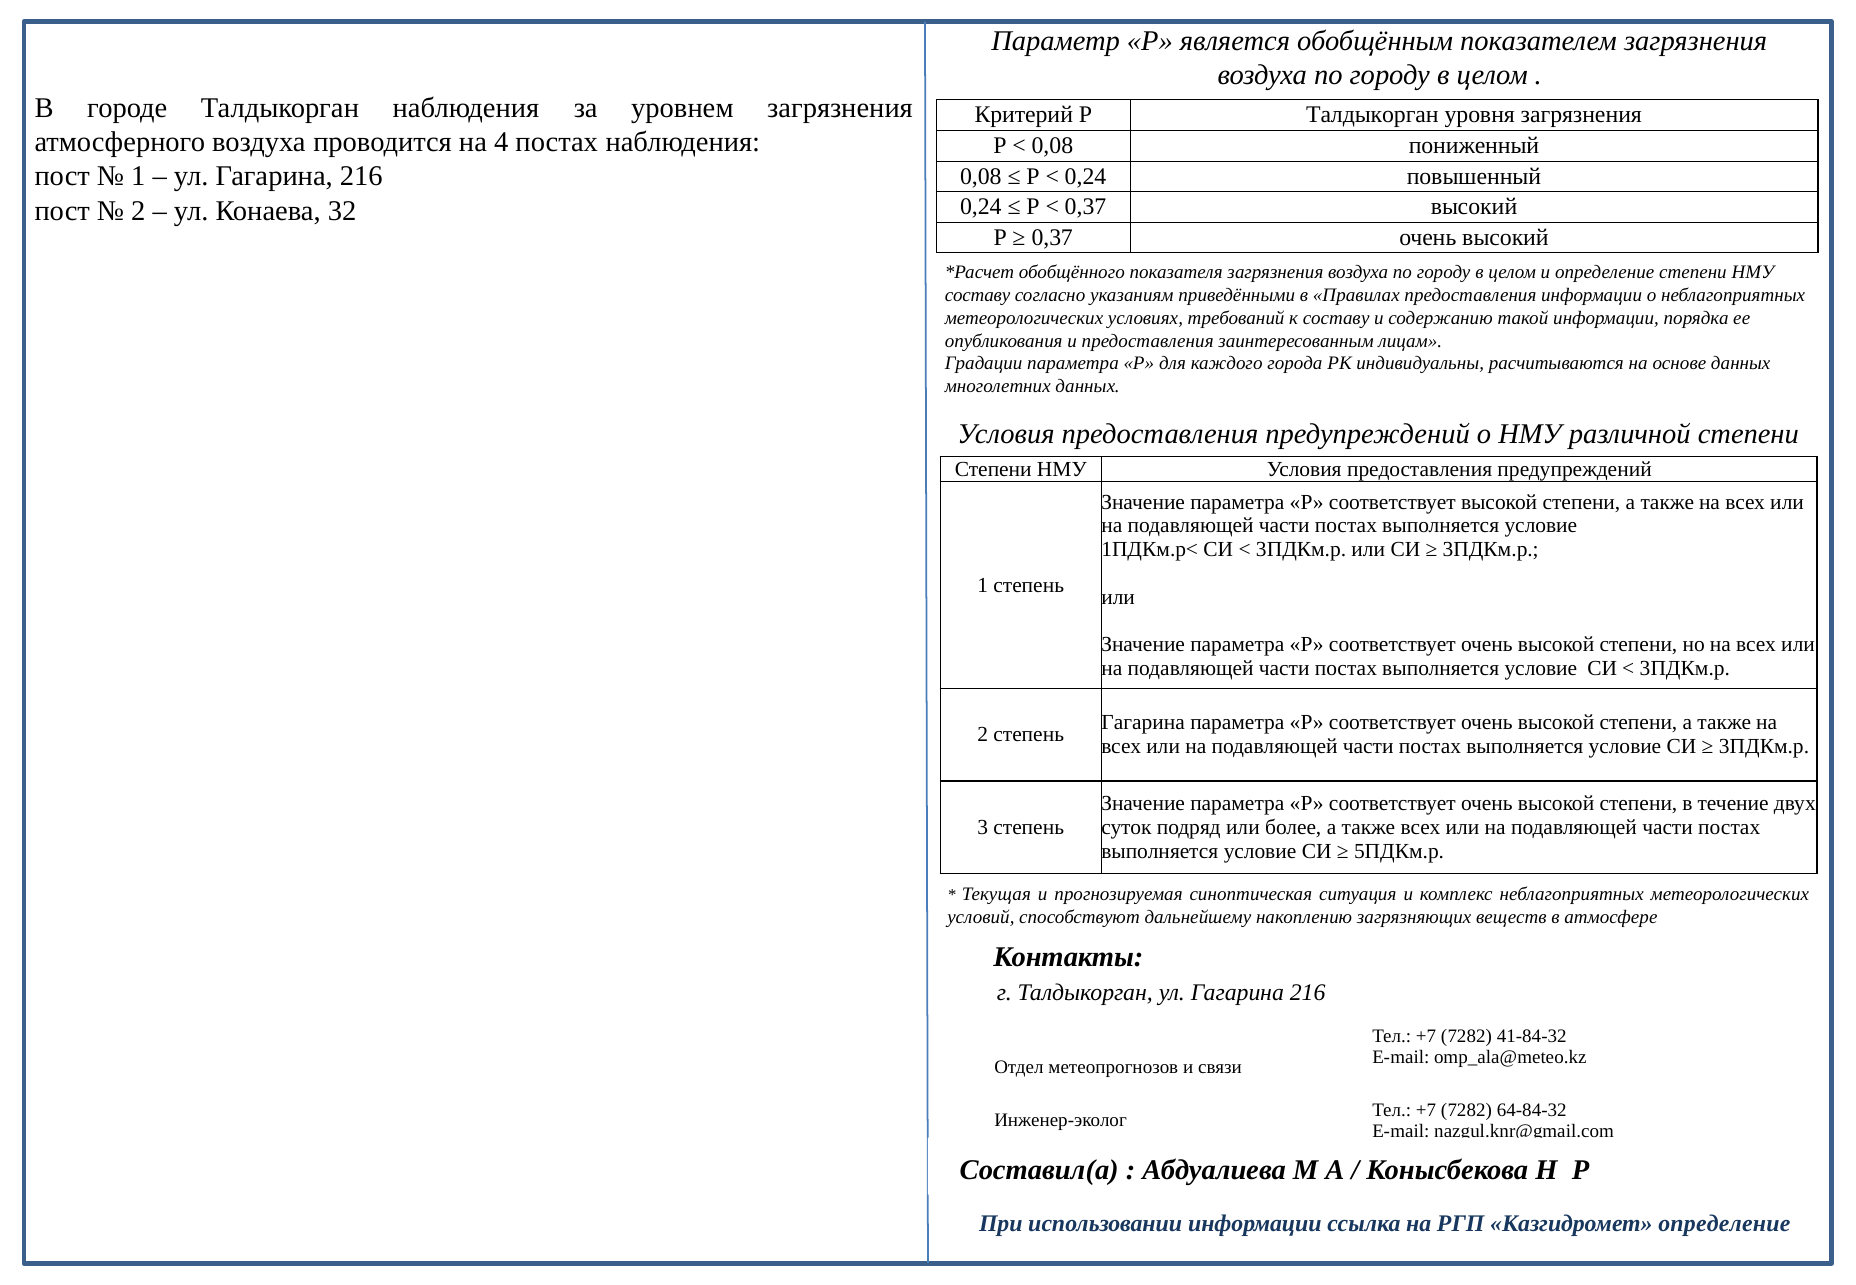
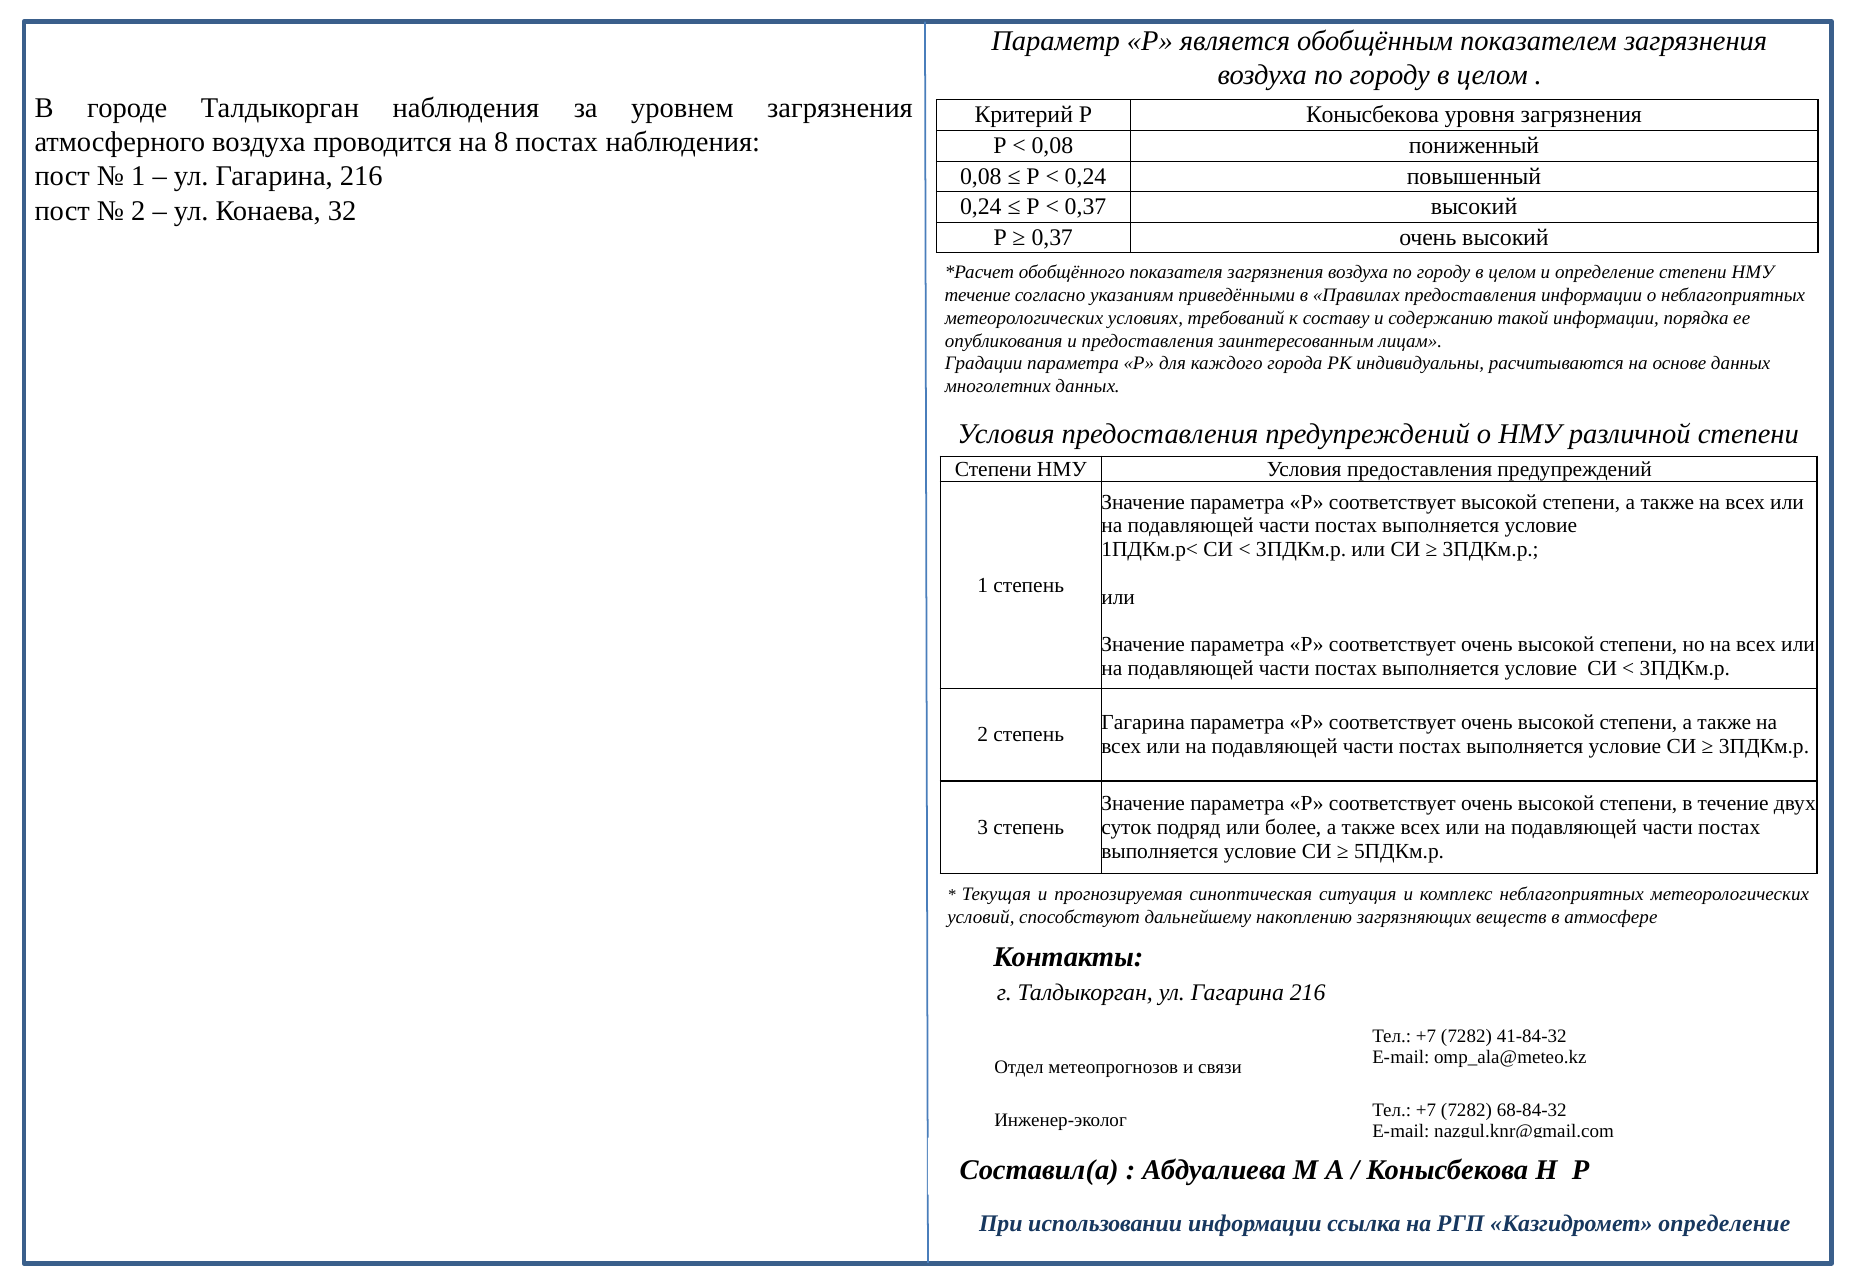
Р Талдыкорган: Талдыкорган -> Конысбекова (1372, 115)
4: 4 -> 8 (501, 142)
составу: составу -> течение (978, 295)
64-84-32: 64-84-32 -> 68-84-32 (1532, 1110)
